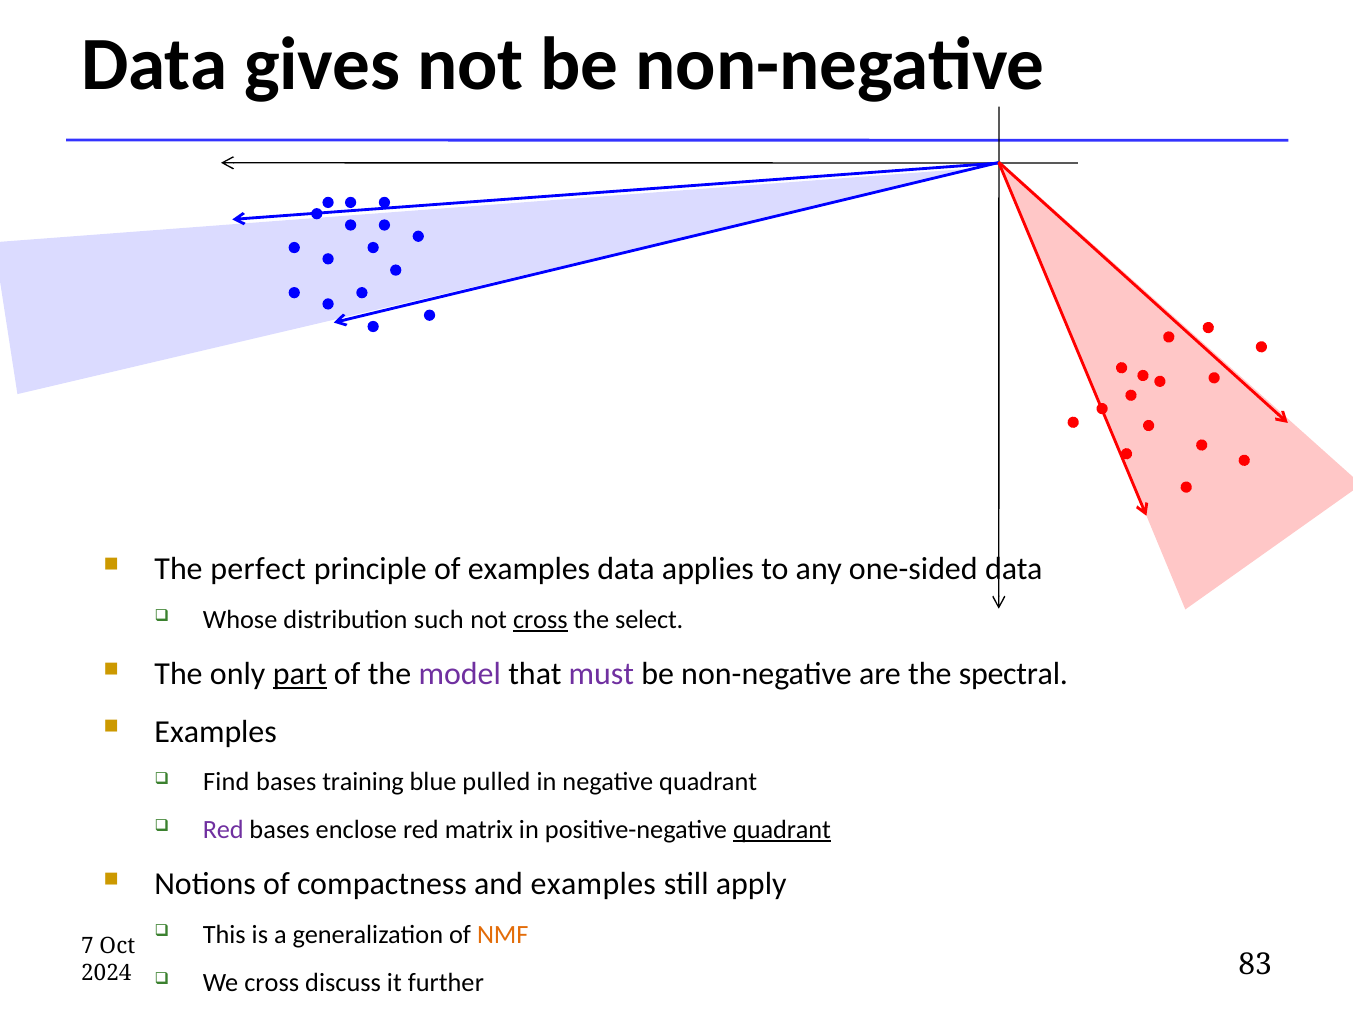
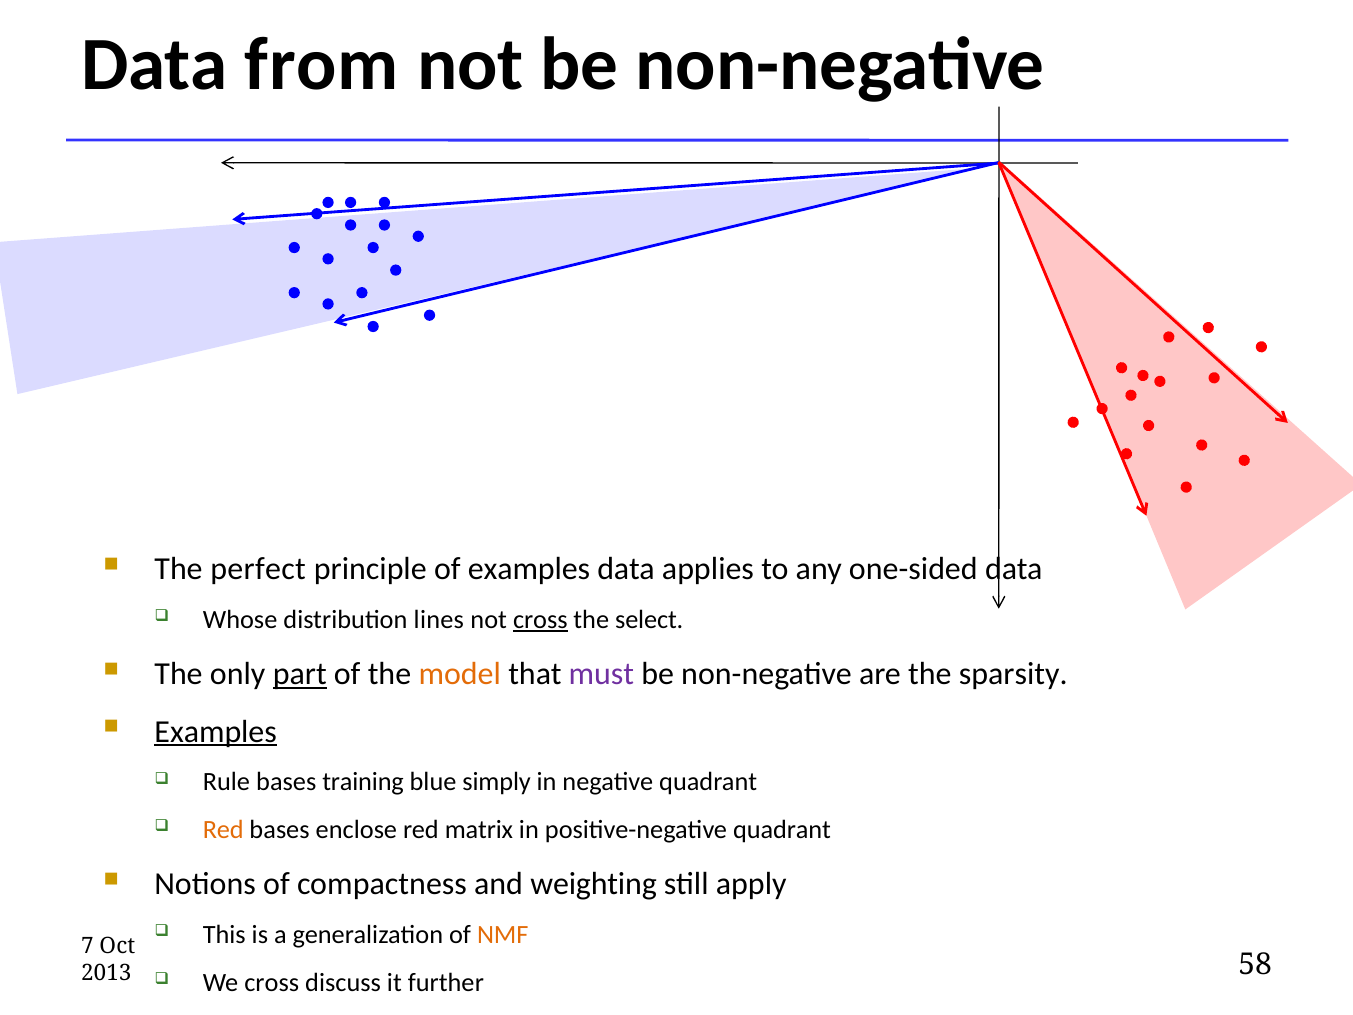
gives: gives -> from (322, 64)
such: such -> lines (439, 620)
model colour: purple -> orange (460, 674)
spectral: spectral -> sparsity (1013, 674)
Examples underline: none -> present (216, 731)
Find: Find -> Rule (226, 782)
pulled: pulled -> simply (497, 782)
Red colour: purple -> orange (223, 830)
quadrant underline: present -> none (782, 830)
and examples: examples -> weighting (594, 884)
2024: 2024 -> 2013 (106, 973)
83: 83 -> 58 (1255, 964)
